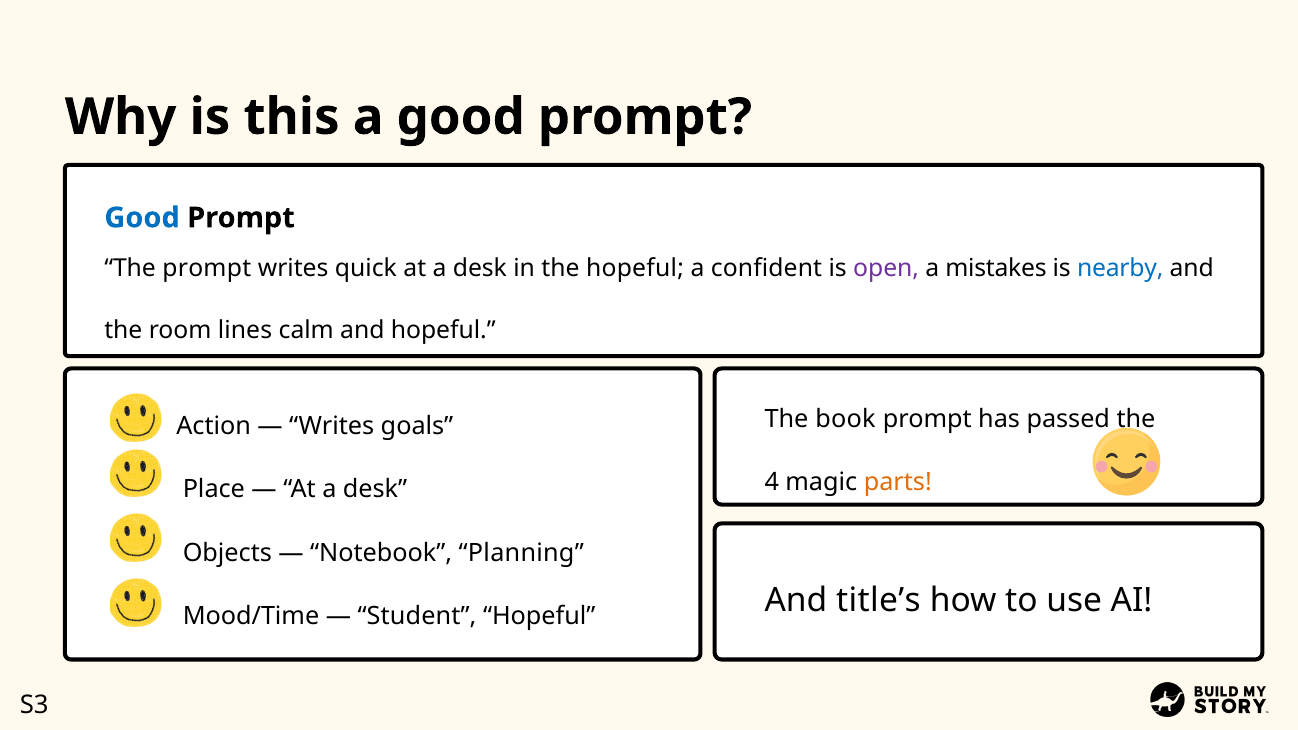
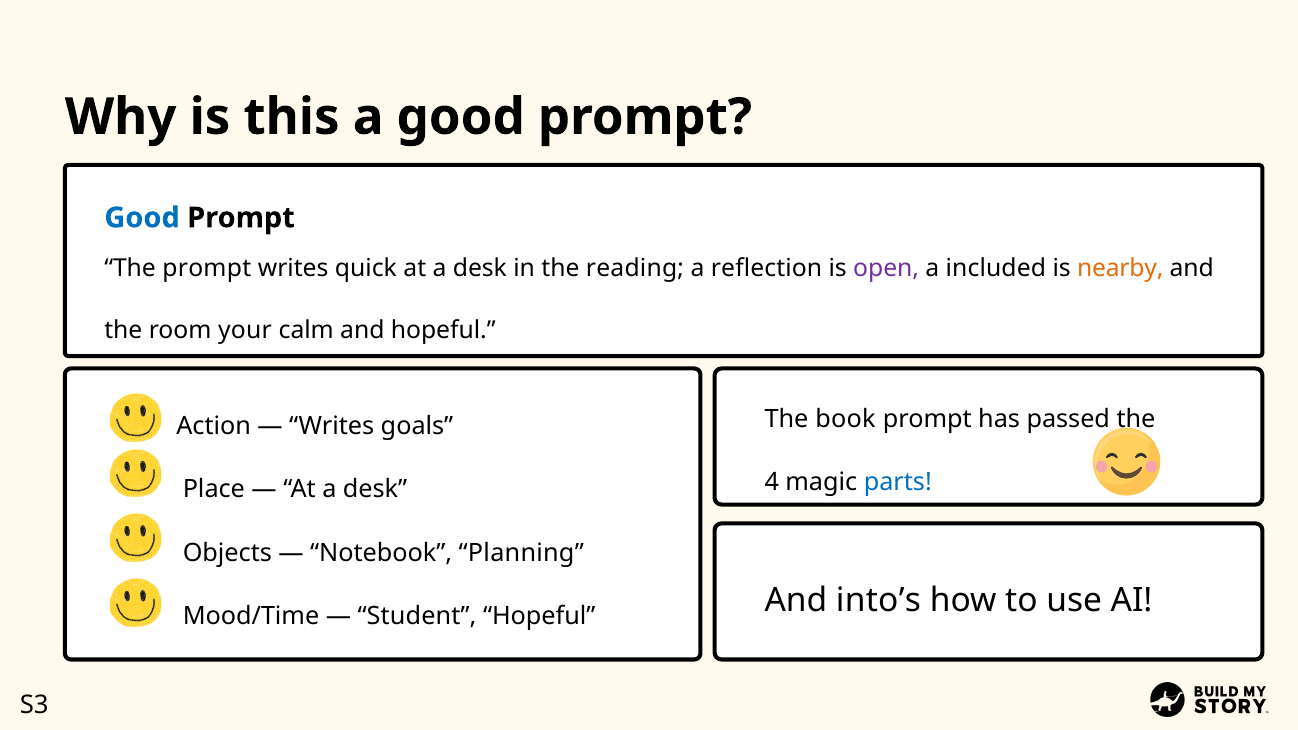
the hopeful: hopeful -> reading (635, 269)
confident: confident -> reflection (767, 269)
mistakes: mistakes -> included (996, 269)
nearby colour: blue -> orange (1120, 269)
lines: lines -> your (245, 330)
parts colour: orange -> blue (898, 482)
title’s: title’s -> into’s (878, 601)
